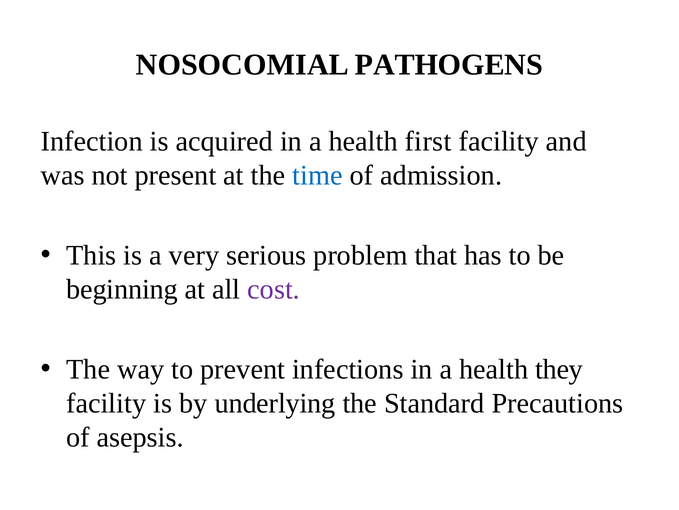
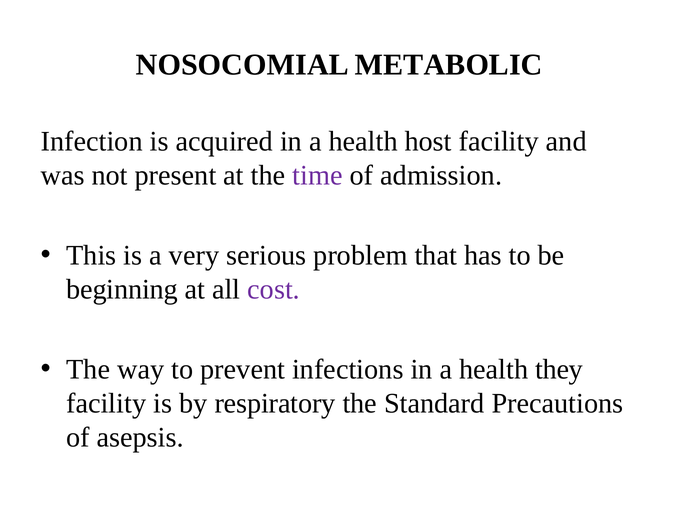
PATHOGENS: PATHOGENS -> METABOLIC (449, 65)
first: first -> host (428, 141)
time colour: blue -> purple (318, 175)
underlying: underlying -> respiratory (275, 403)
